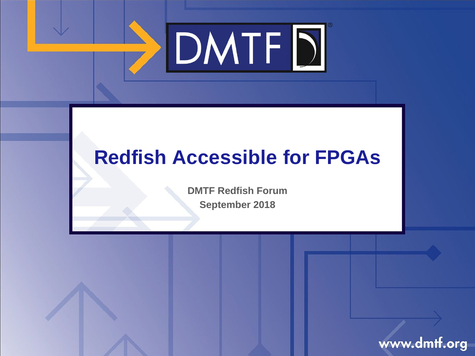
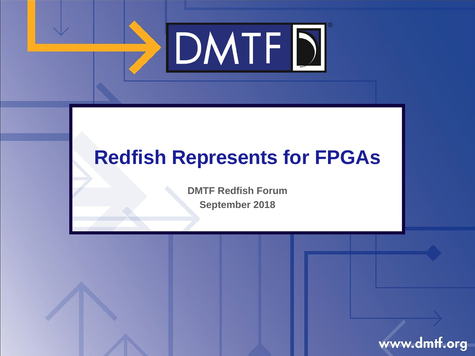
Accessible: Accessible -> Represents (225, 158)
